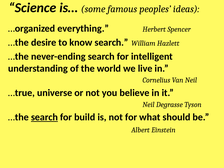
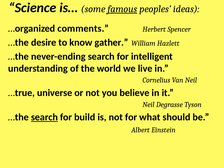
famous underline: none -> present (122, 9)
everything: everything -> comments (83, 29)
know search: search -> gather (111, 42)
